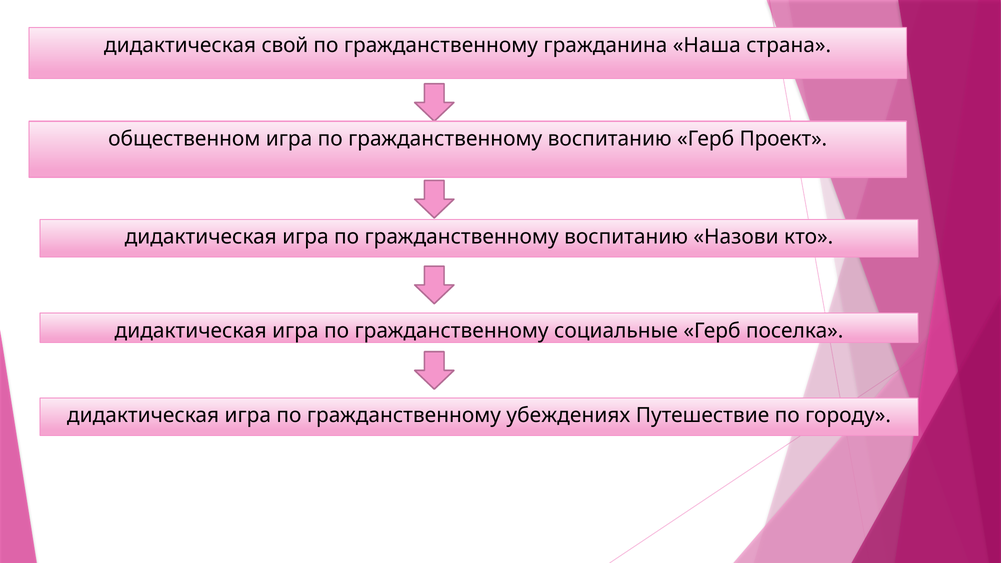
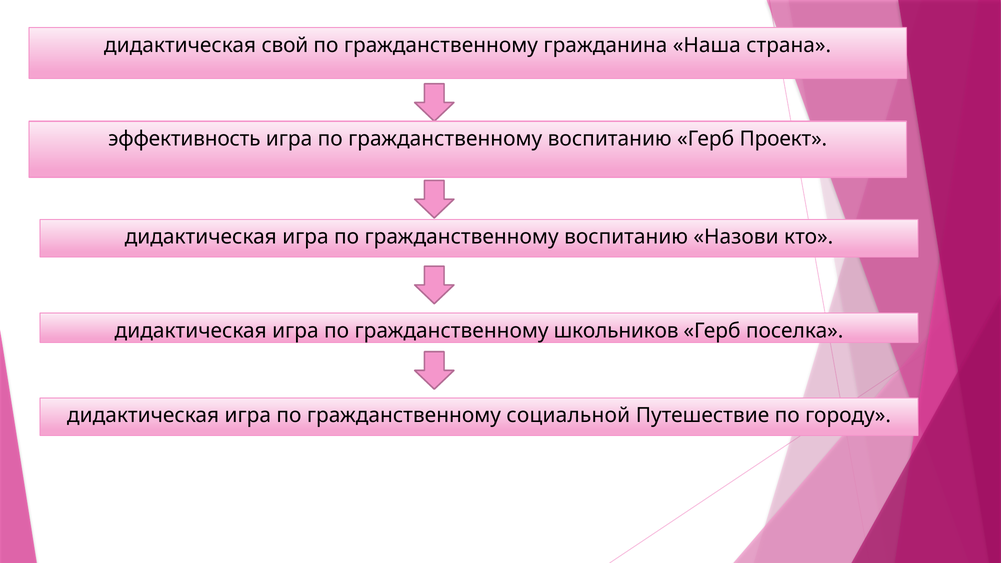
общественном: общественном -> эффективность (184, 139)
социальные: социальные -> школьников (616, 331)
убеждениях: убеждениях -> социальной (568, 416)
